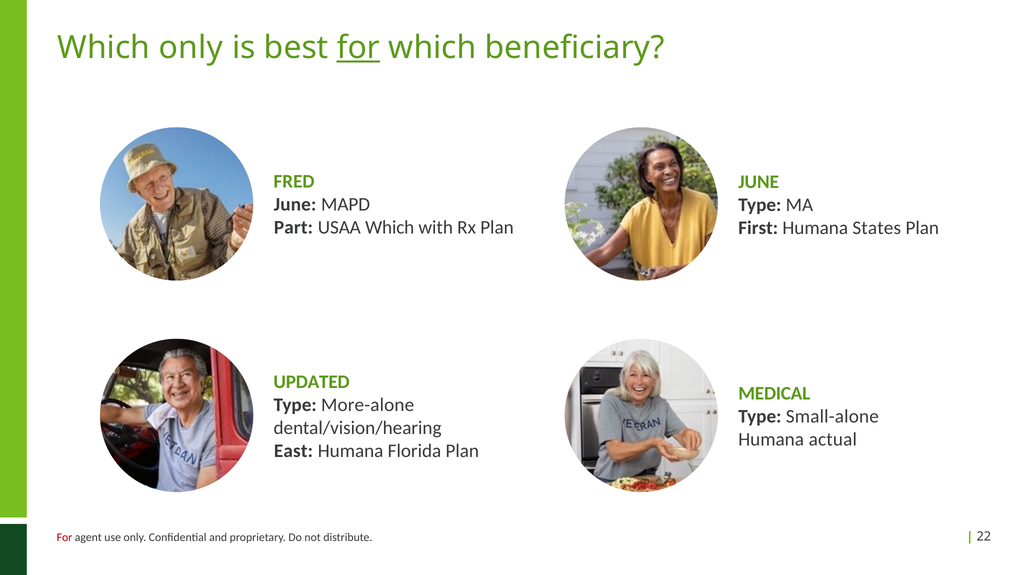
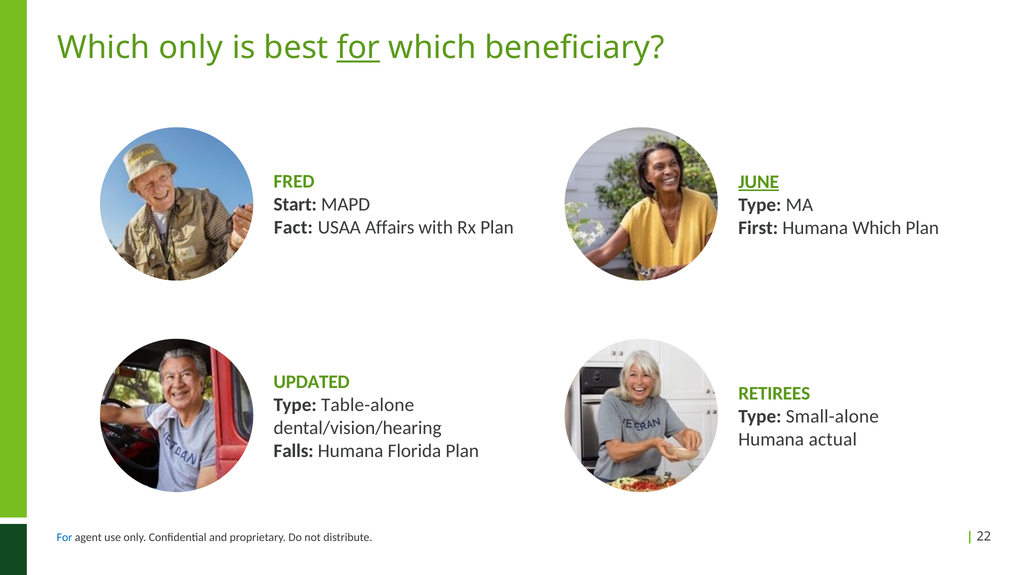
JUNE underline: none -> present (759, 182)
June: June -> Start (295, 205)
Part: Part -> Fact (293, 228)
USAA Which: Which -> Affairs (390, 228)
Humana States: States -> Which (877, 228)
MEDICAL: MEDICAL -> RETIREES (774, 393)
More-alone: More-alone -> Table-alone (368, 405)
East: East -> Falls (294, 451)
For colour: red -> blue (64, 537)
